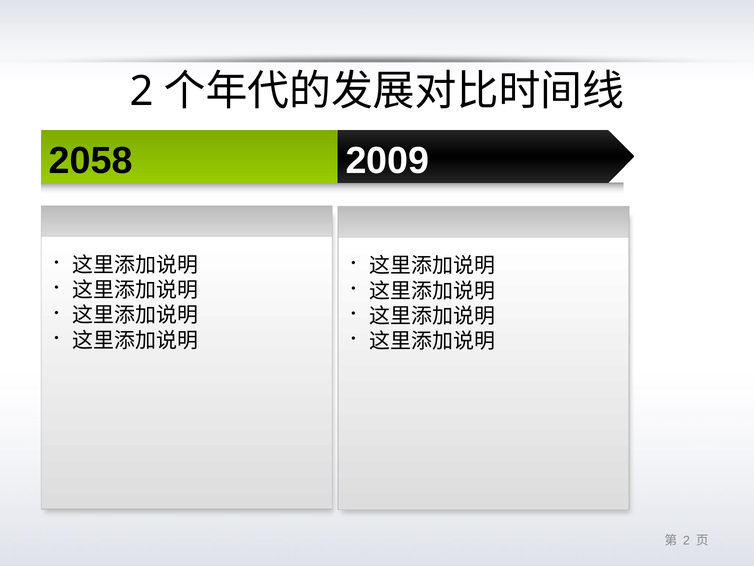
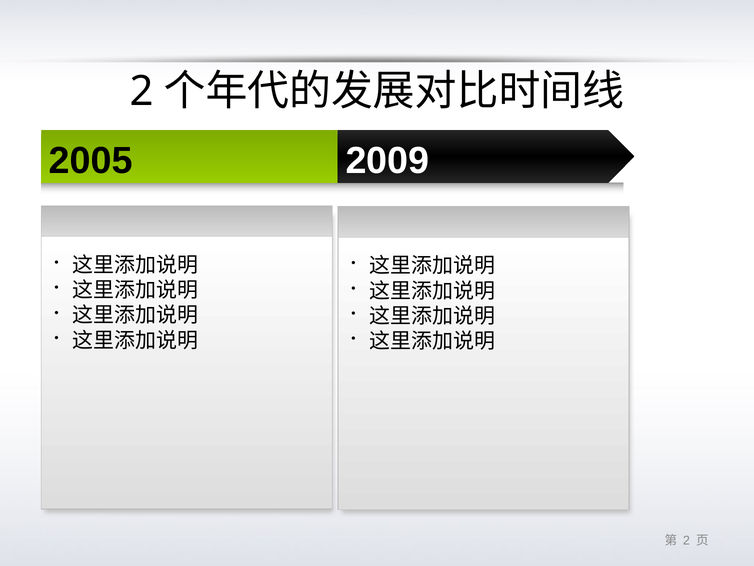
2058: 2058 -> 2005 (91, 161)
